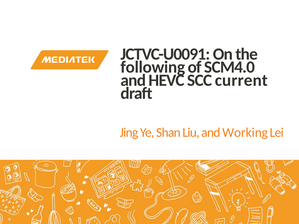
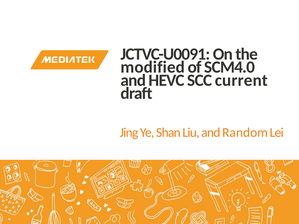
following: following -> modified (153, 67)
Working: Working -> Random (245, 133)
